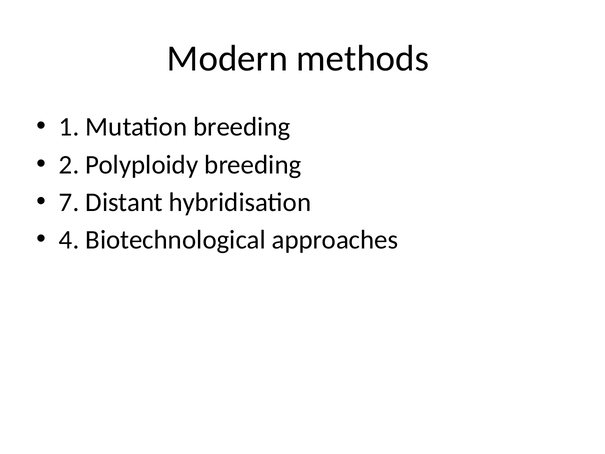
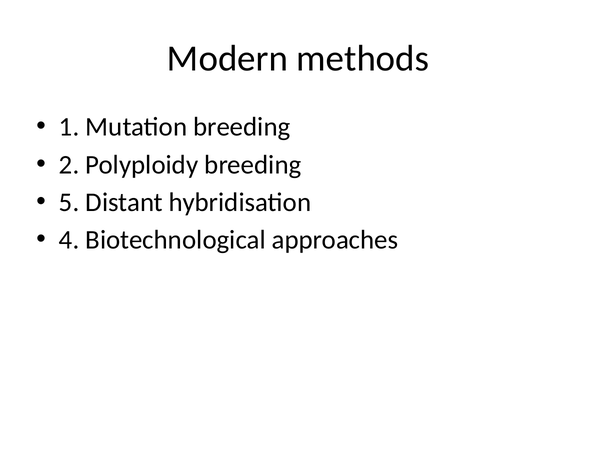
7: 7 -> 5 (69, 202)
